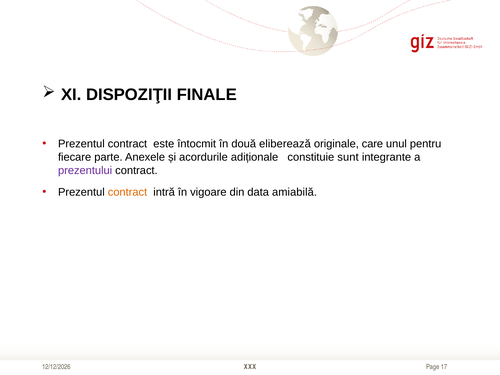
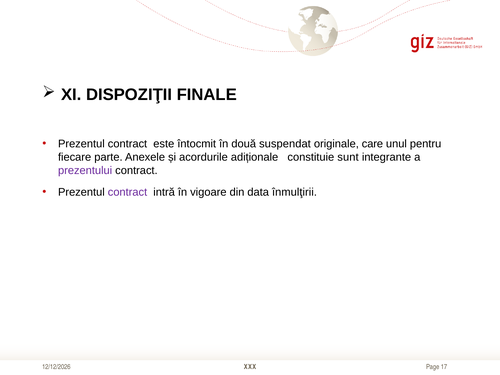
eliberează: eliberează -> suspendat (285, 144)
contract colour: orange -> purple (127, 192)
amiabilă: amiabilă -> înmulţirii (294, 192)
